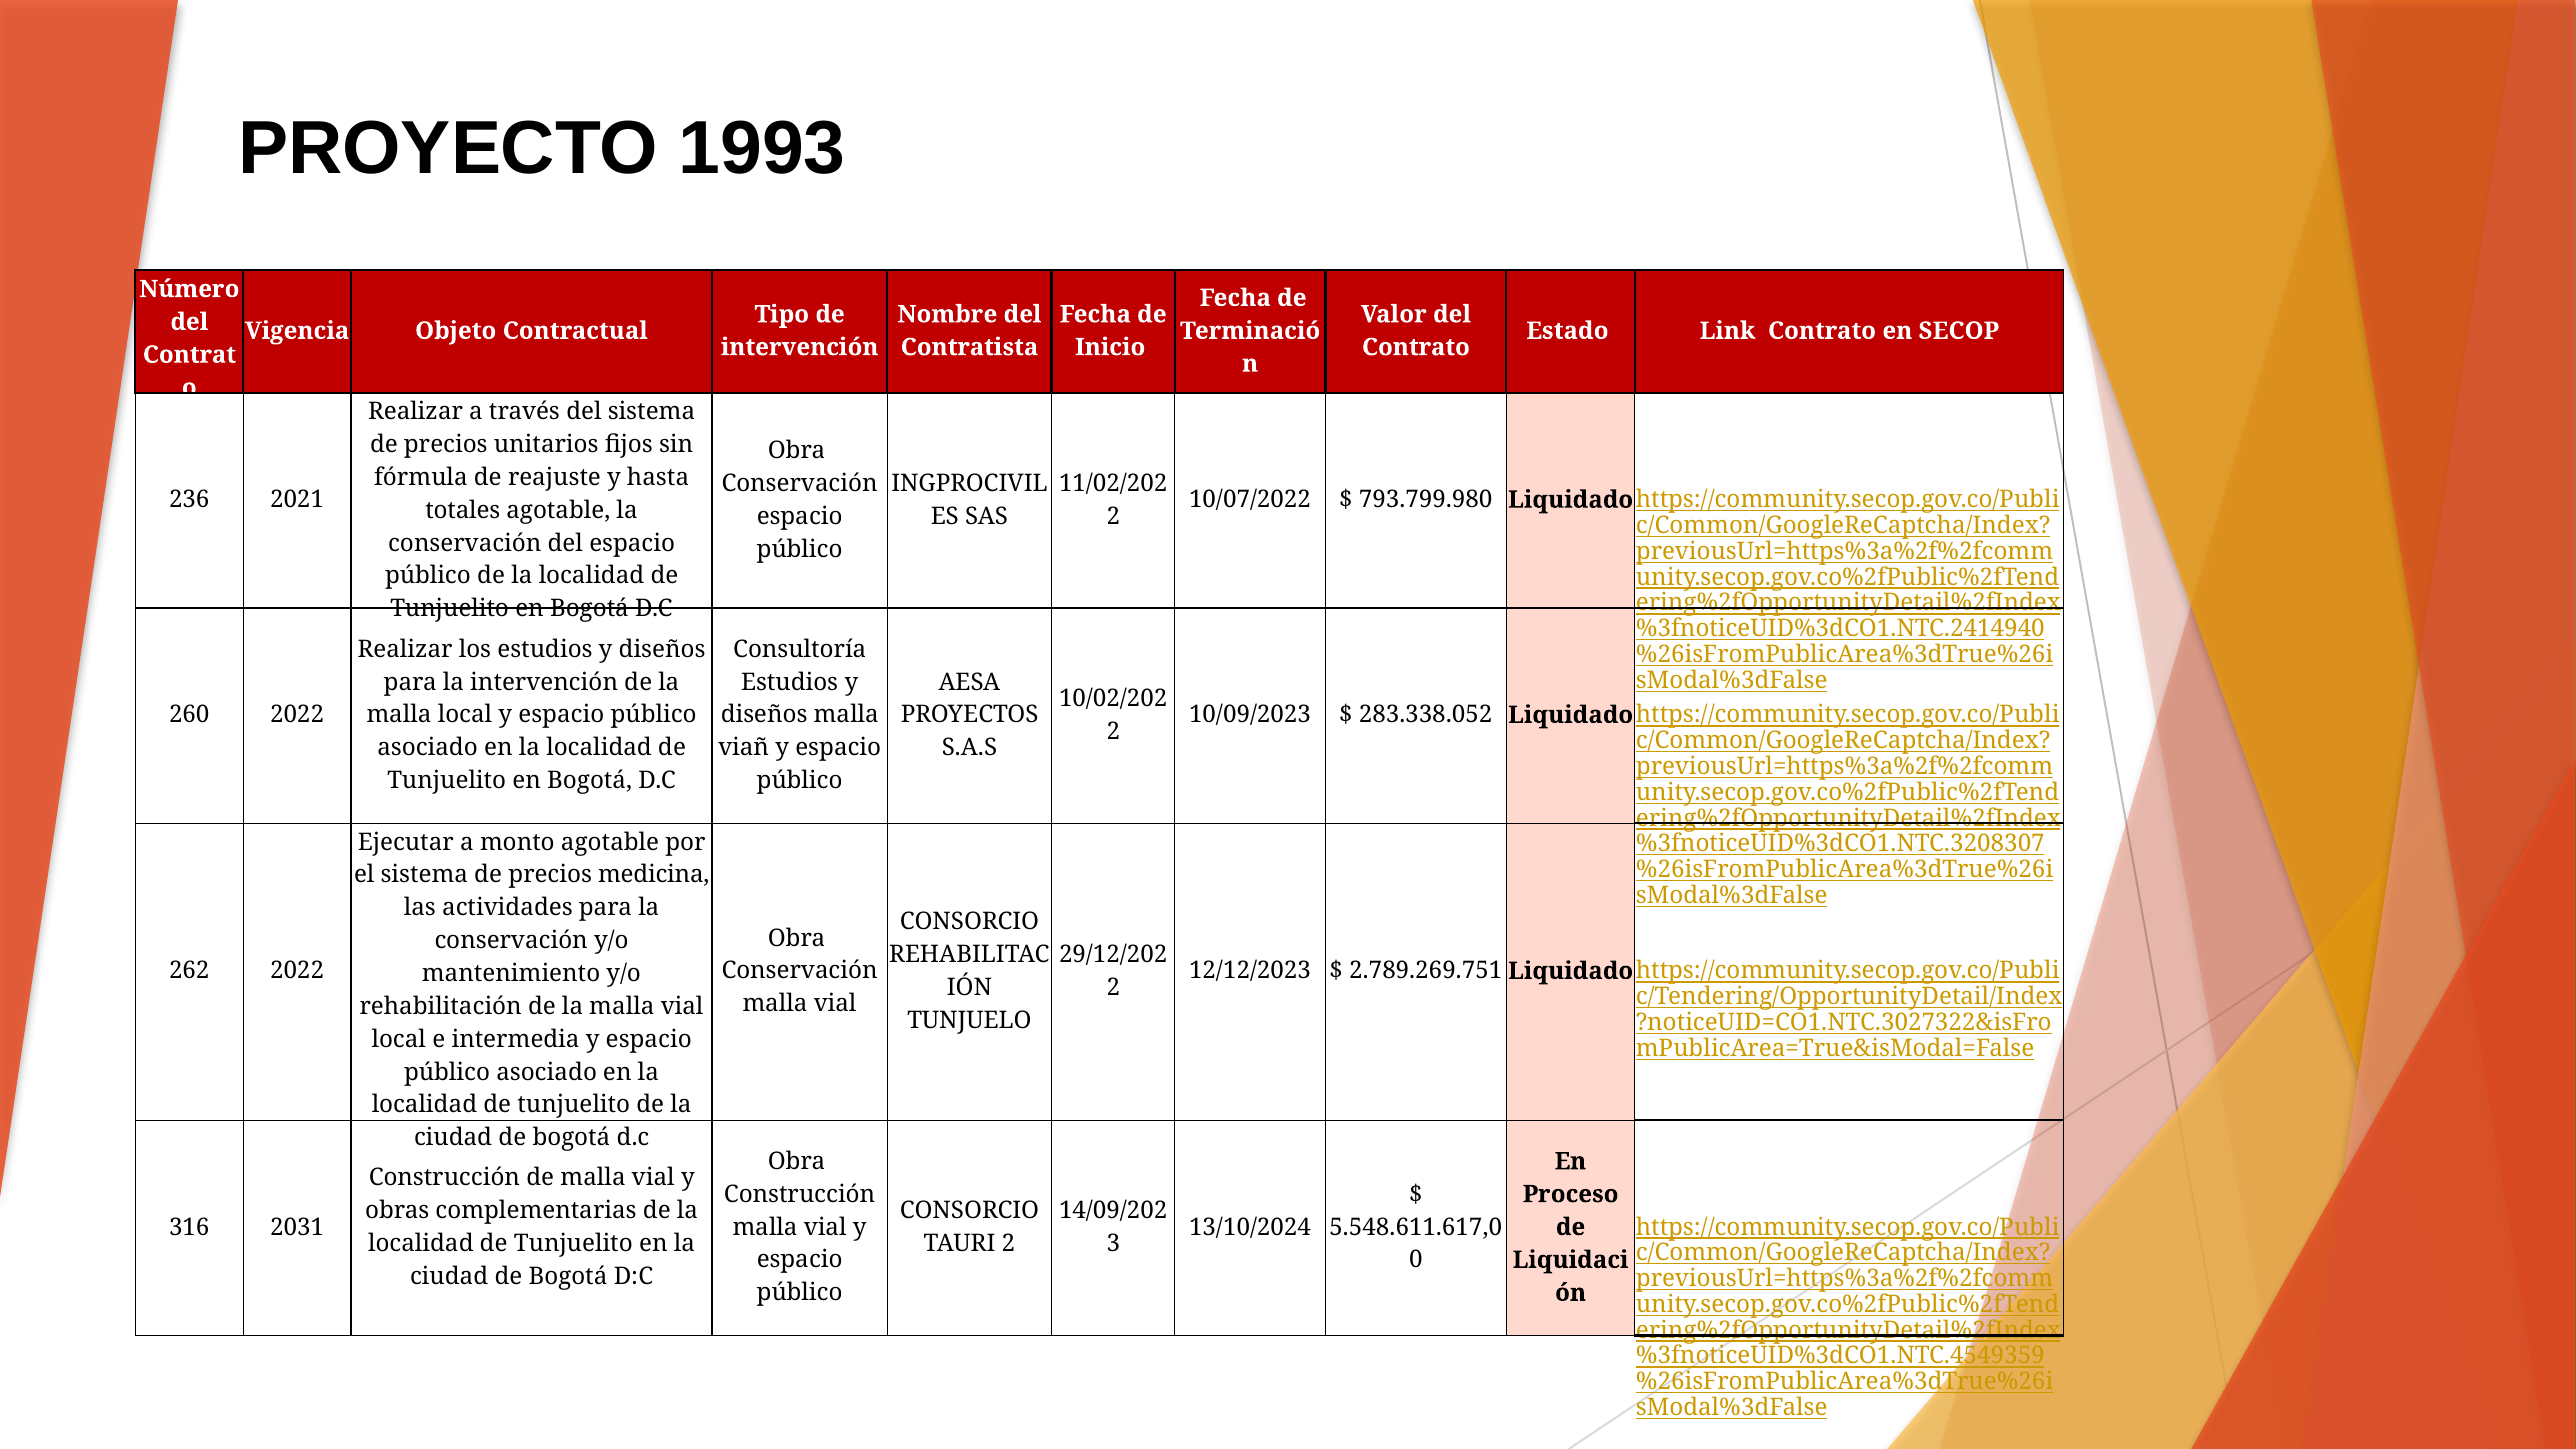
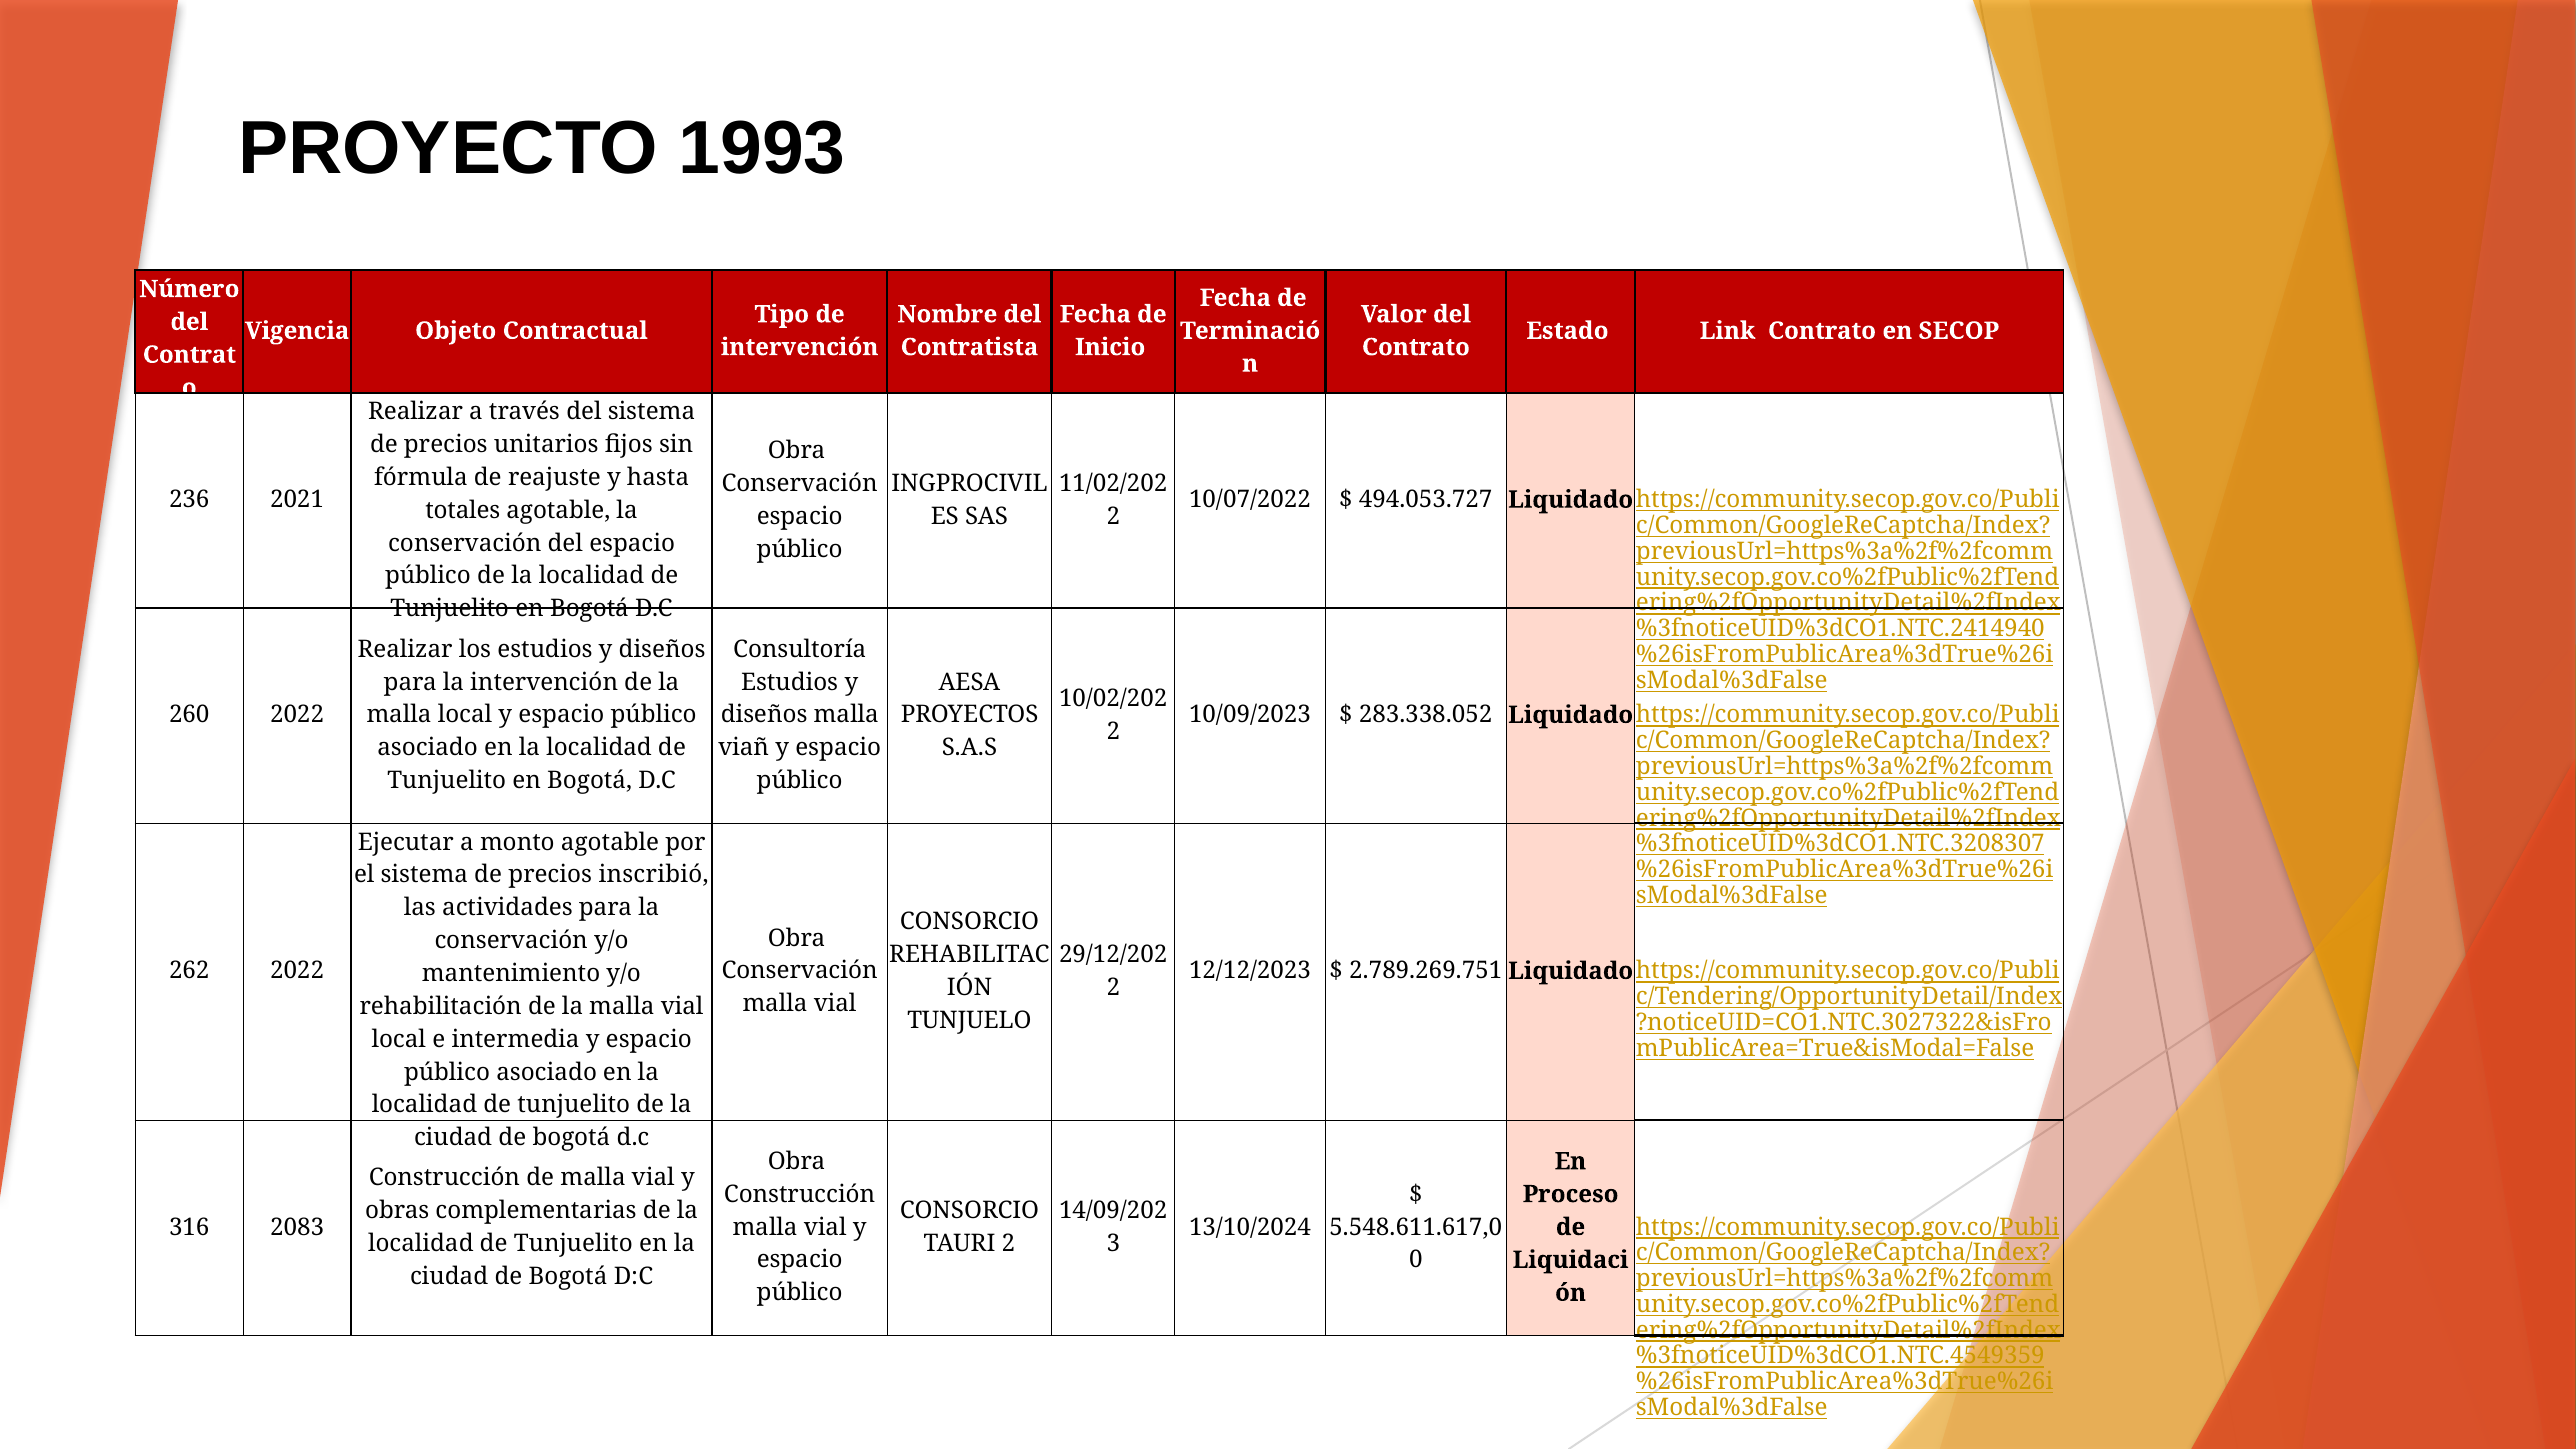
793.799.980: 793.799.980 -> 494.053.727 (1426, 500)
medicina: medicina -> inscribió (654, 875)
2031: 2031 -> 2083 (297, 1227)
